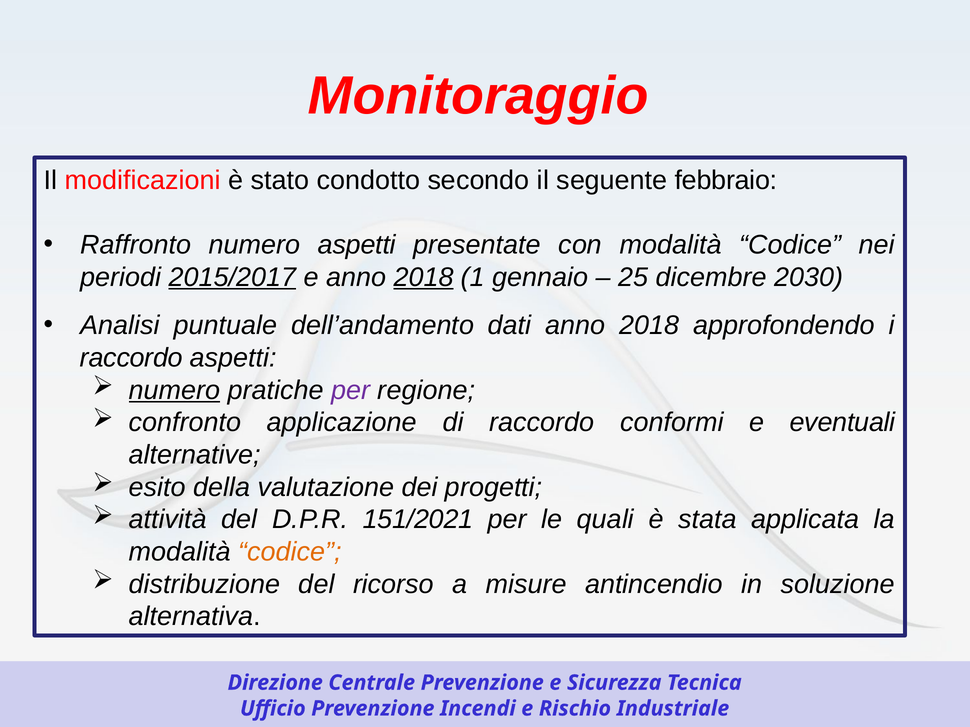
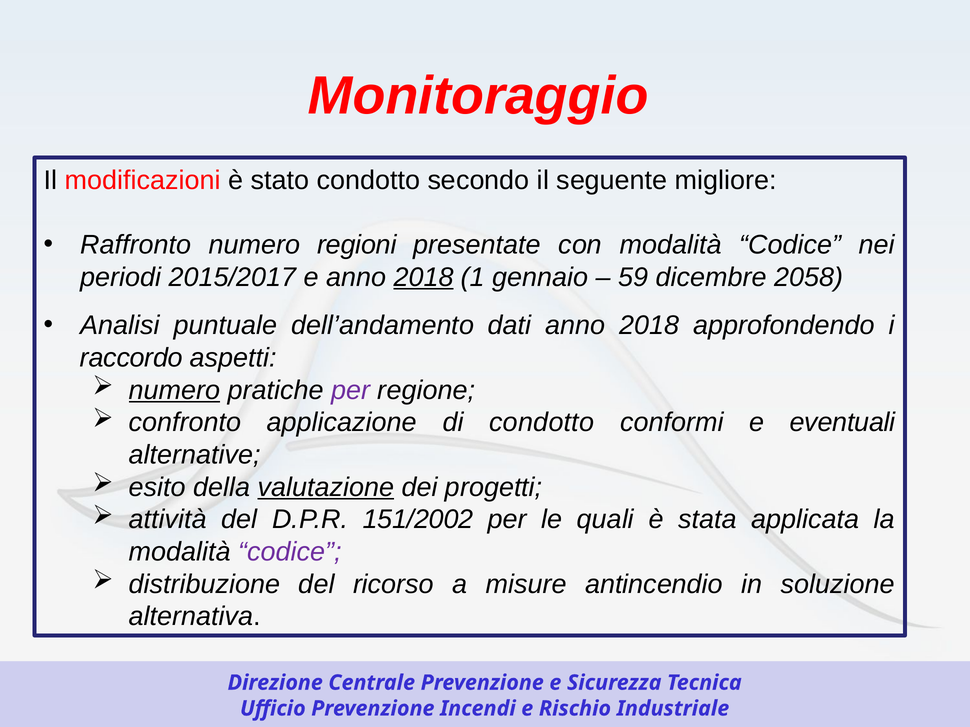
febbraio: febbraio -> migliore (726, 180)
numero aspetti: aspetti -> regioni (357, 245)
2015/2017 underline: present -> none (232, 277)
25: 25 -> 59 (633, 277)
2030: 2030 -> 2058 (809, 277)
di raccordo: raccordo -> condotto (542, 423)
valutazione underline: none -> present (326, 488)
151/2021: 151/2021 -> 151/2002 (418, 520)
codice colour: orange -> purple (290, 552)
